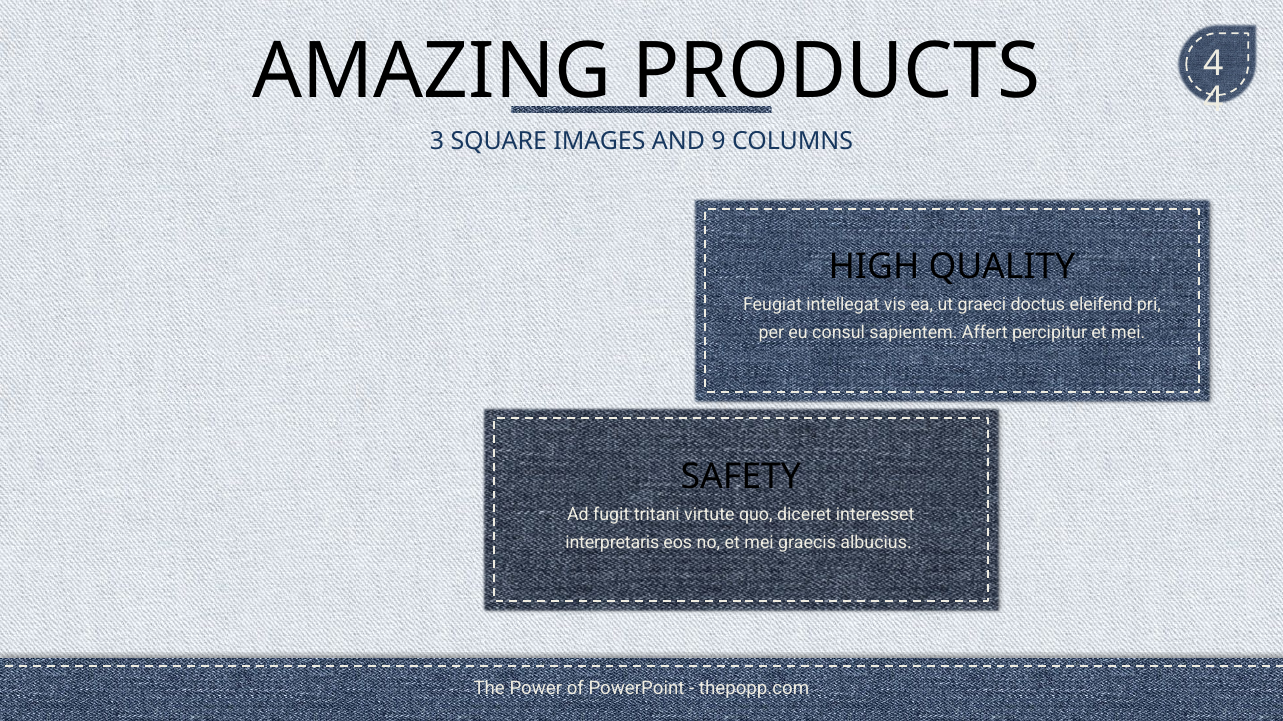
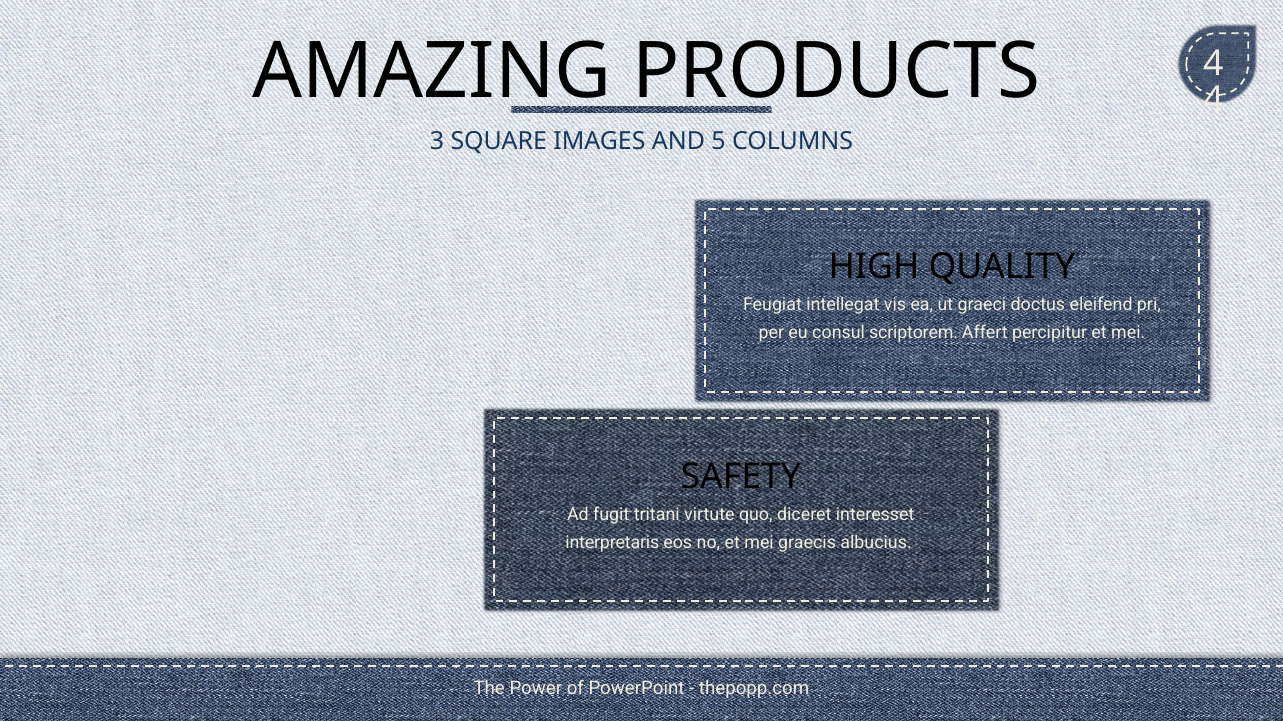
9: 9 -> 5 (719, 141)
sapientem: sapientem -> scriptorem (914, 333)
